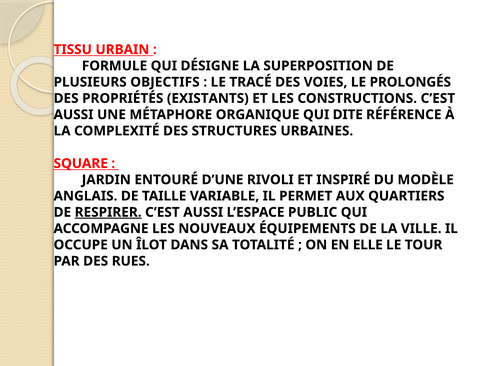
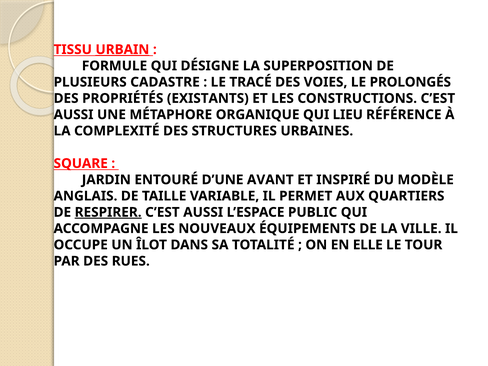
URBAIN underline: none -> present (122, 50)
OBJECTIFS: OBJECTIFS -> CADASTRE (165, 82)
DITE: DITE -> LIEU (348, 115)
RIVOLI: RIVOLI -> AVANT (270, 180)
